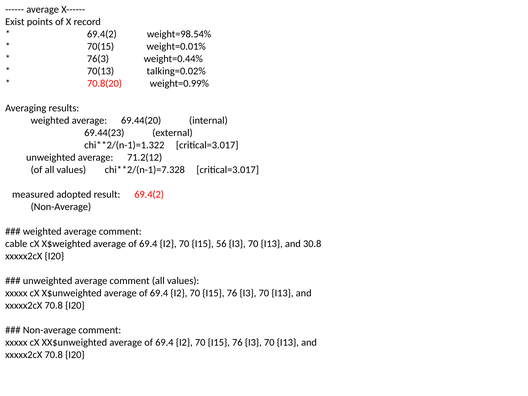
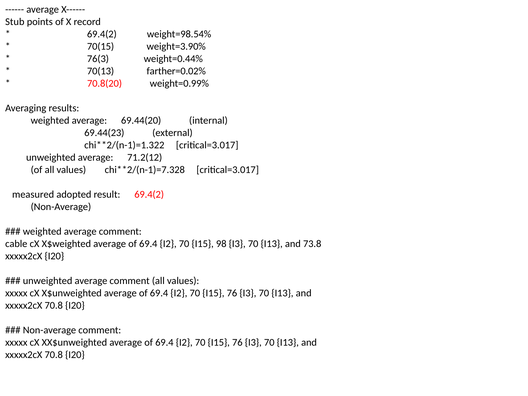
Exist: Exist -> Stub (15, 22)
weight=0.01%: weight=0.01% -> weight=3.90% (176, 46)
talking=0.02%: talking=0.02% -> farther=0.02% (176, 71)
56: 56 -> 98 (221, 244)
30.8: 30.8 -> 73.8 (312, 244)
